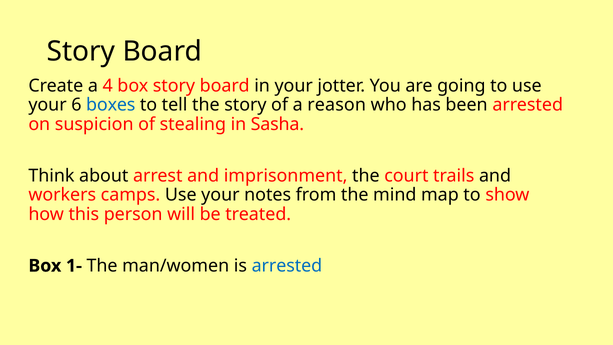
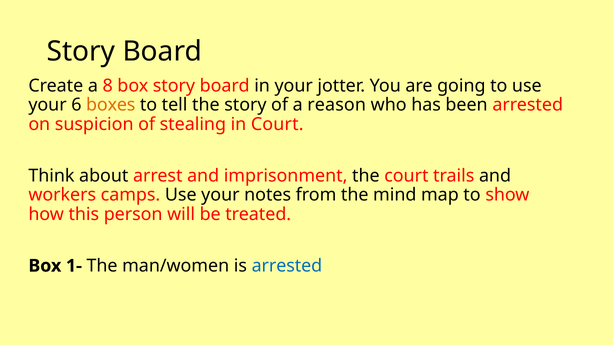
4: 4 -> 8 (108, 86)
boxes colour: blue -> orange (111, 105)
in Sasha: Sasha -> Court (277, 124)
